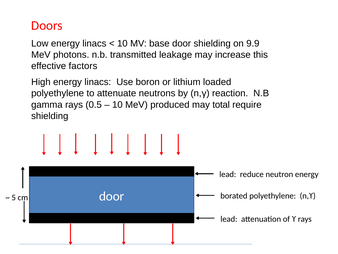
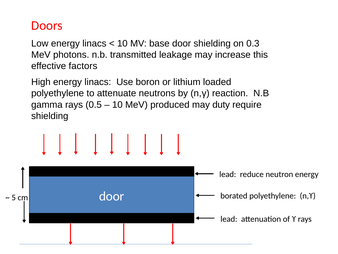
9.9: 9.9 -> 0.3 (253, 43)
total: total -> duty (221, 104)
